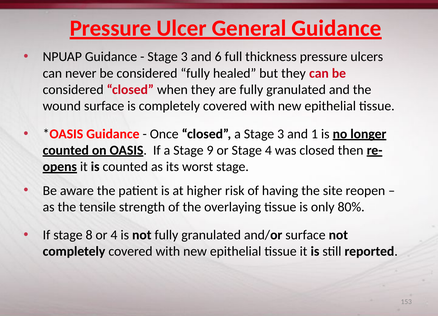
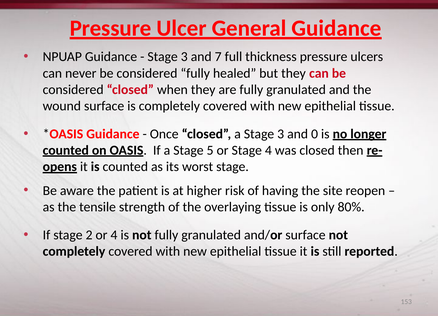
6: 6 -> 7 (218, 57)
1: 1 -> 0 (315, 134)
9: 9 -> 5 (210, 150)
8: 8 -> 2 (89, 235)
